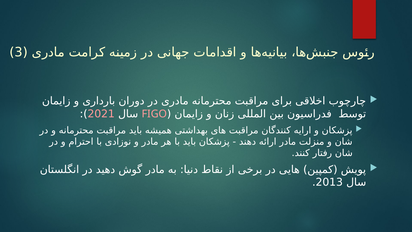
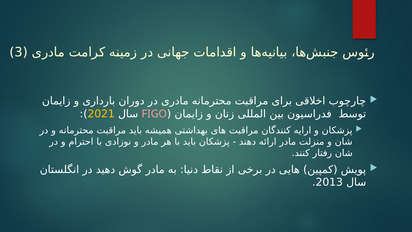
2021 colour: pink -> yellow (101, 114)
